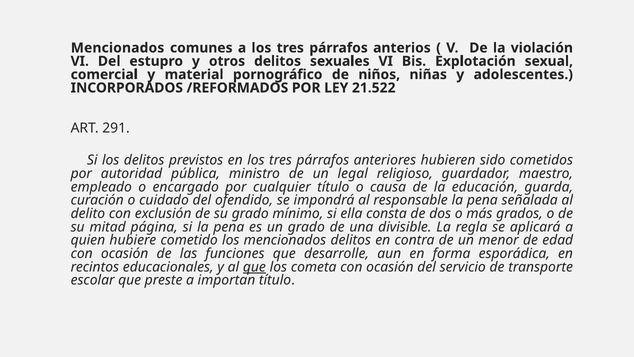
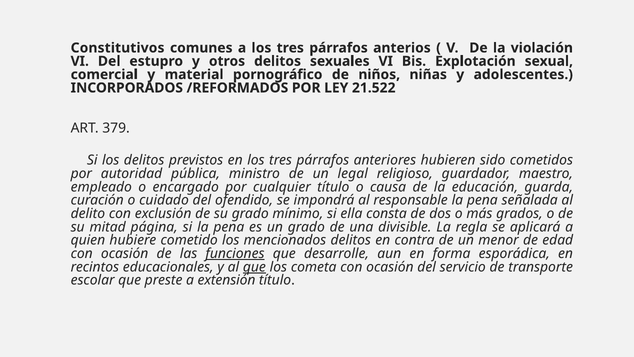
Mencionados: Mencionados -> Constitutivos (118, 48)
291: 291 -> 379 (116, 128)
funciones underline: none -> present (235, 253)
importan: importan -> extensión (226, 280)
